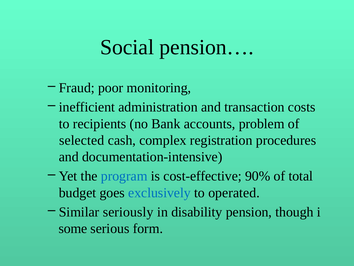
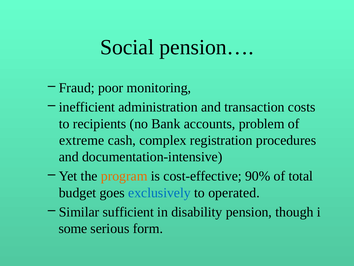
selected: selected -> extreme (82, 140)
program colour: blue -> orange (124, 176)
seriously: seriously -> sufficient (128, 212)
